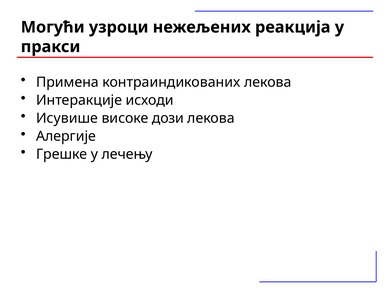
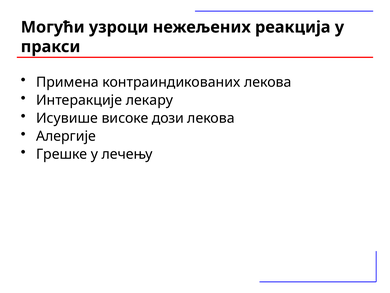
исходи: исходи -> лекару (149, 100)
